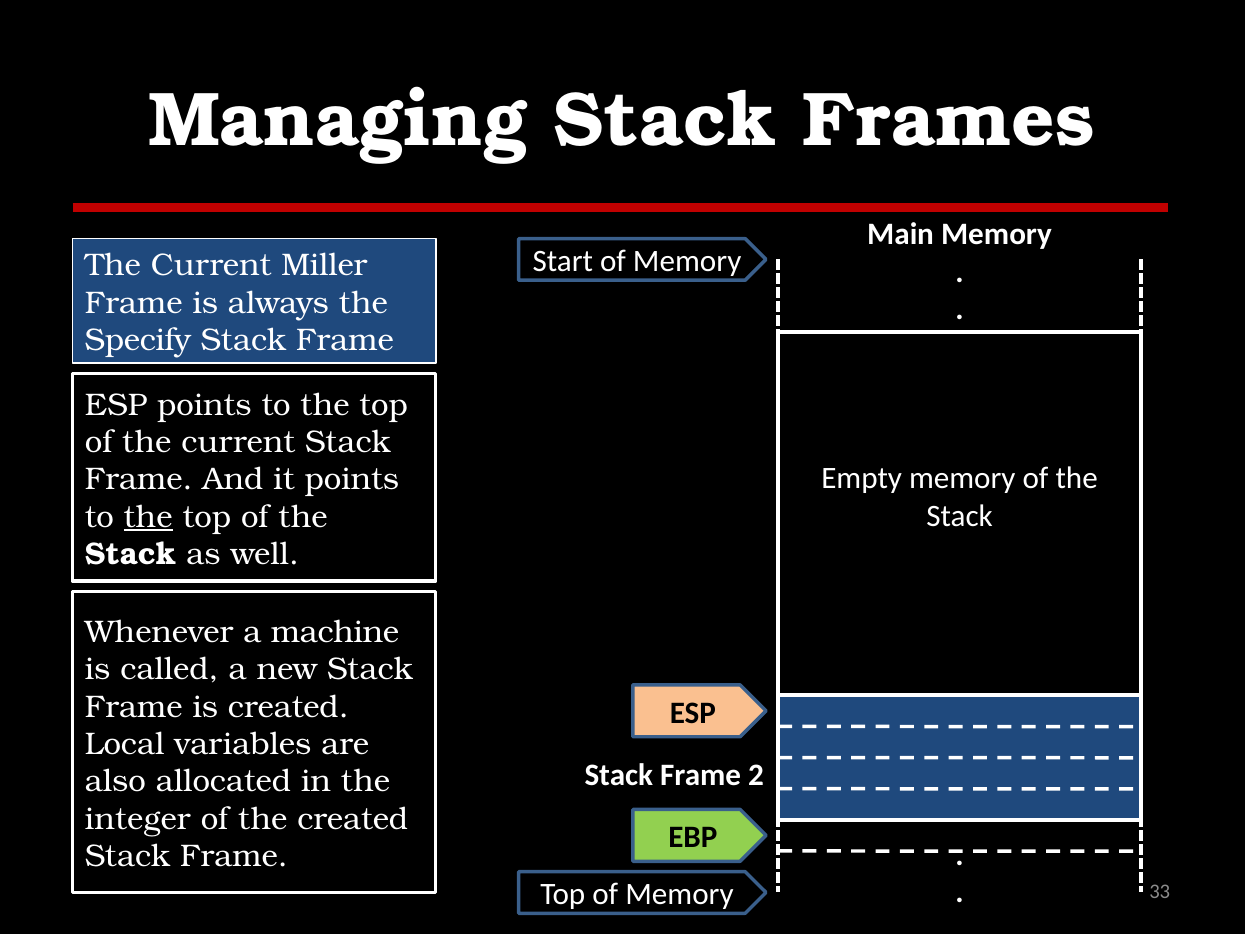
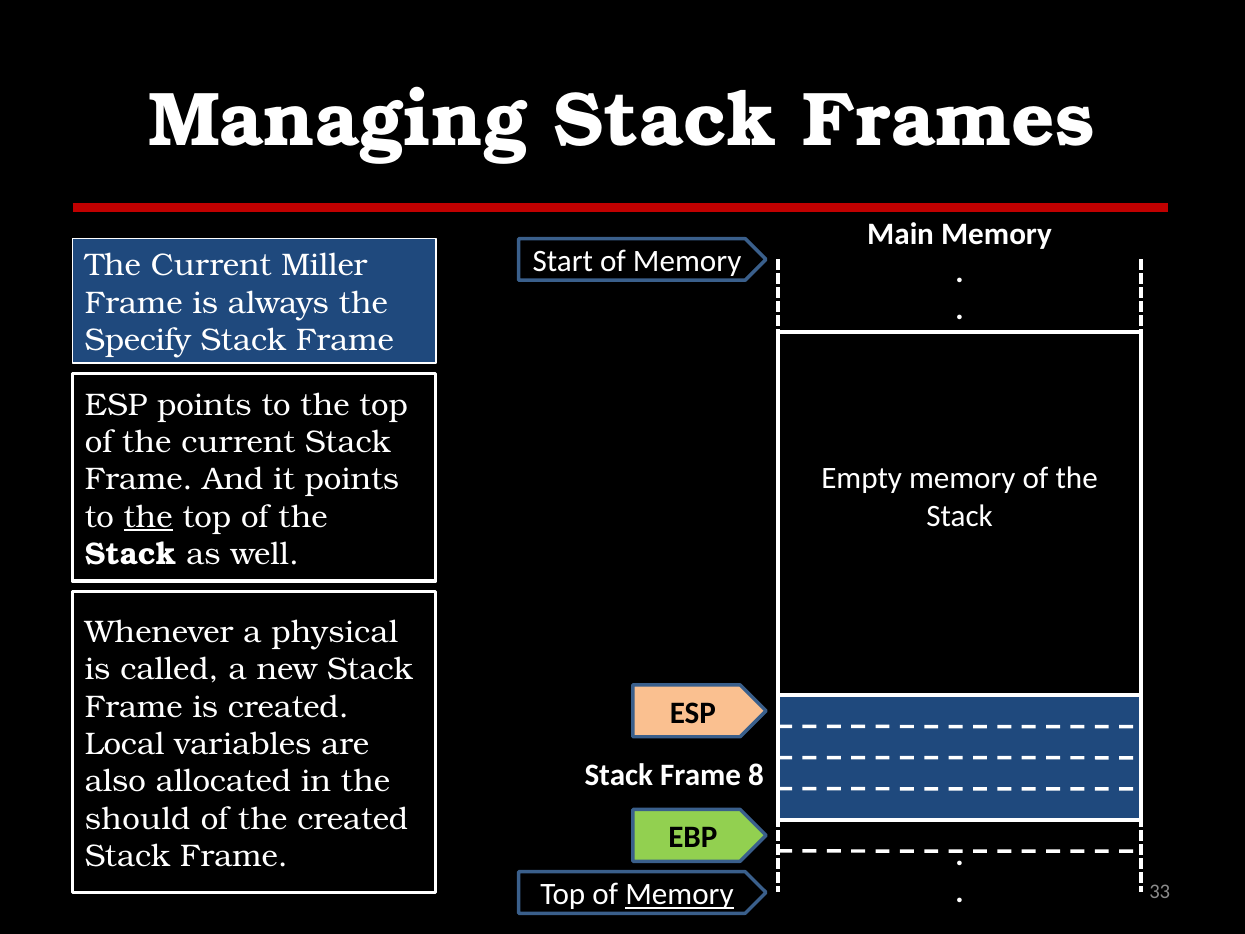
machine: machine -> physical (335, 632)
2: 2 -> 8 (756, 775)
integer: integer -> should (138, 819)
Memory underline: none -> present (679, 894)
